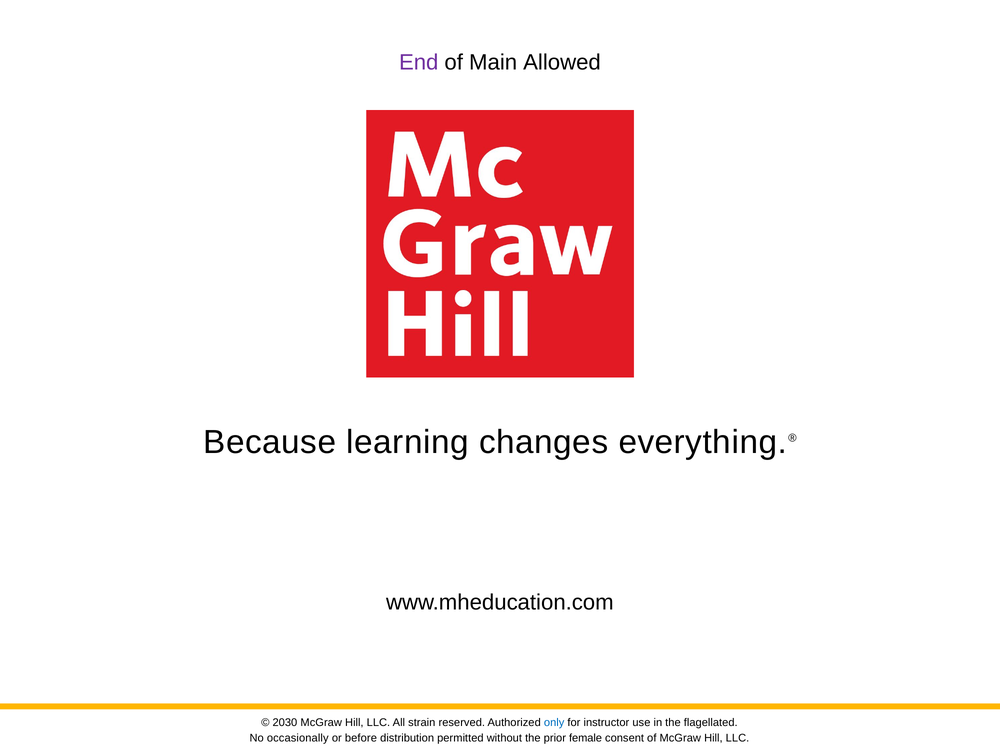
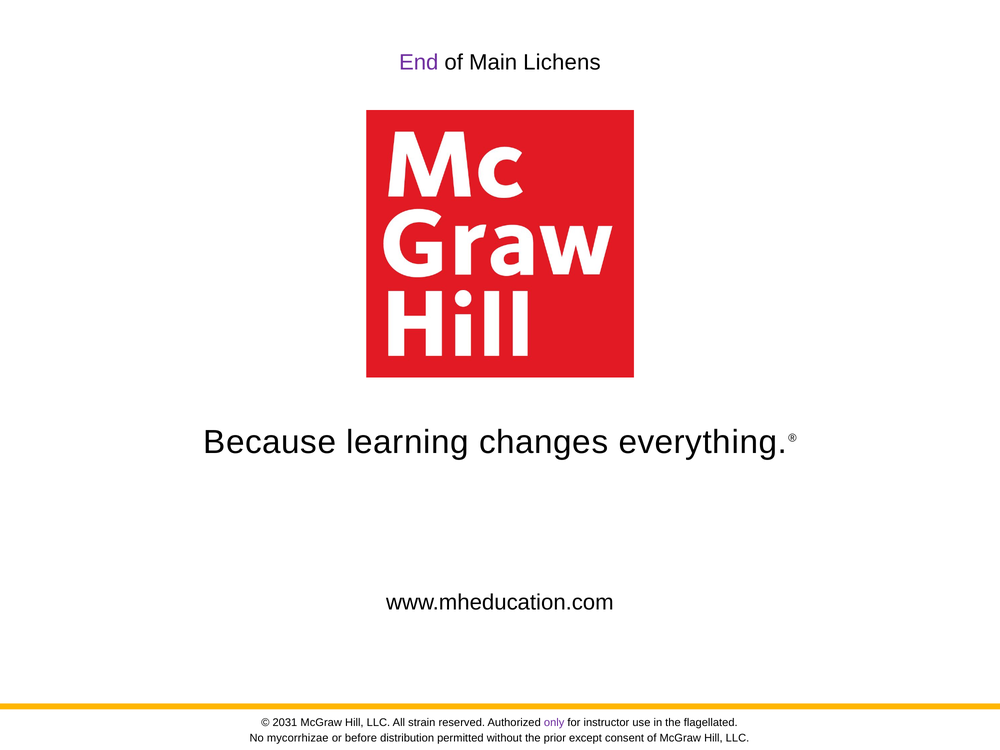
Allowed: Allowed -> Lichens (562, 63)
2030: 2030 -> 2031 (285, 723)
only colour: blue -> purple (554, 723)
occasionally: occasionally -> mycorrhizae (298, 738)
female: female -> except (585, 738)
